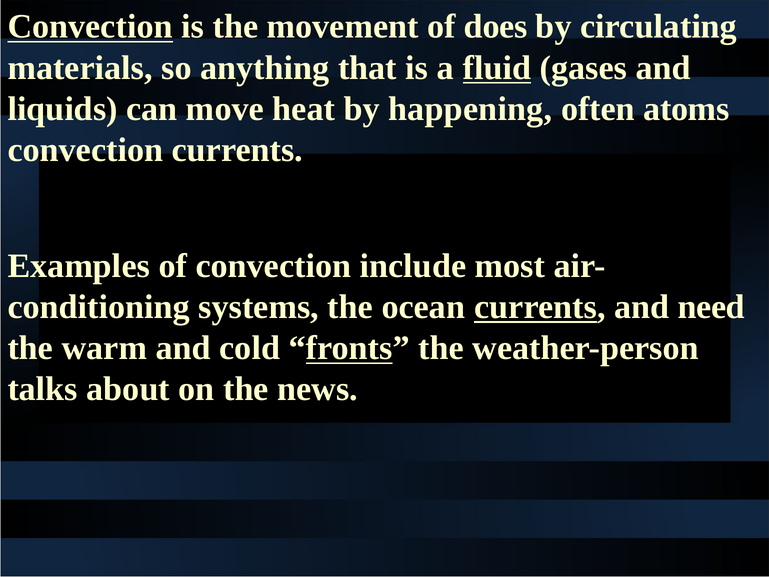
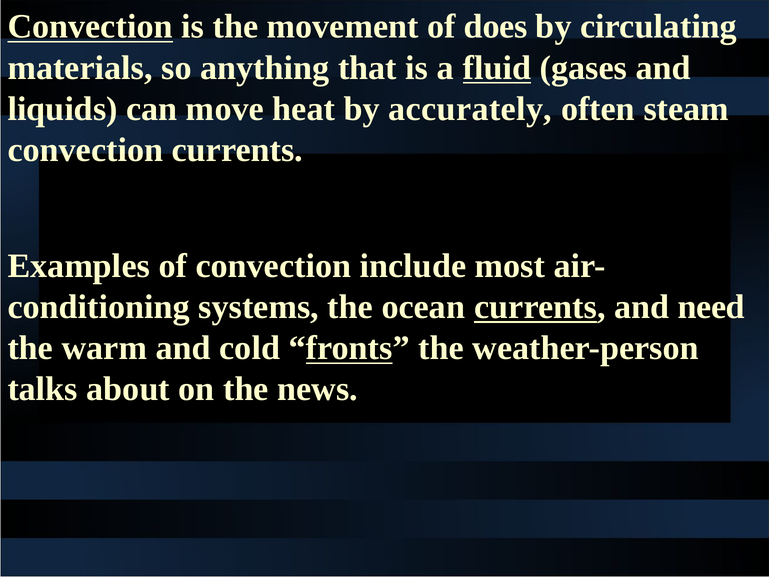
happening: happening -> accurately (470, 109)
atoms: atoms -> steam (686, 109)
